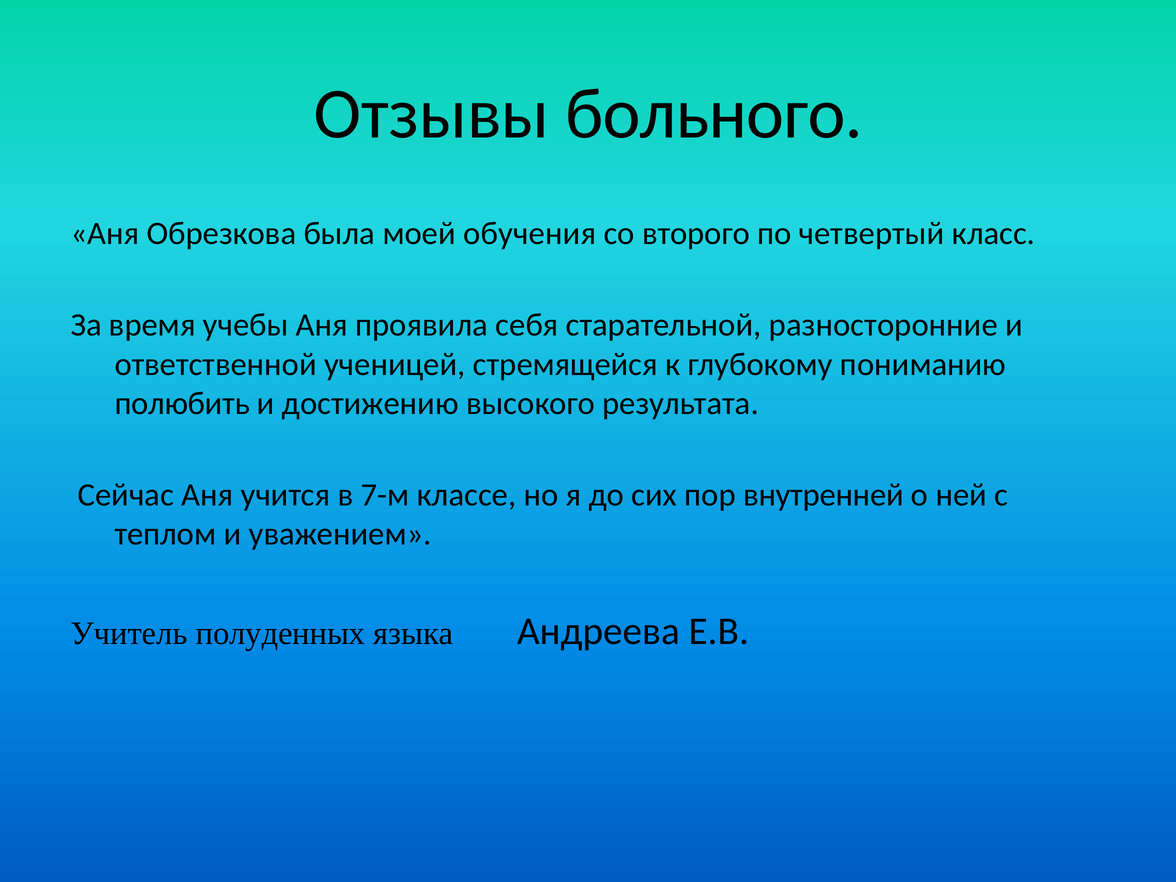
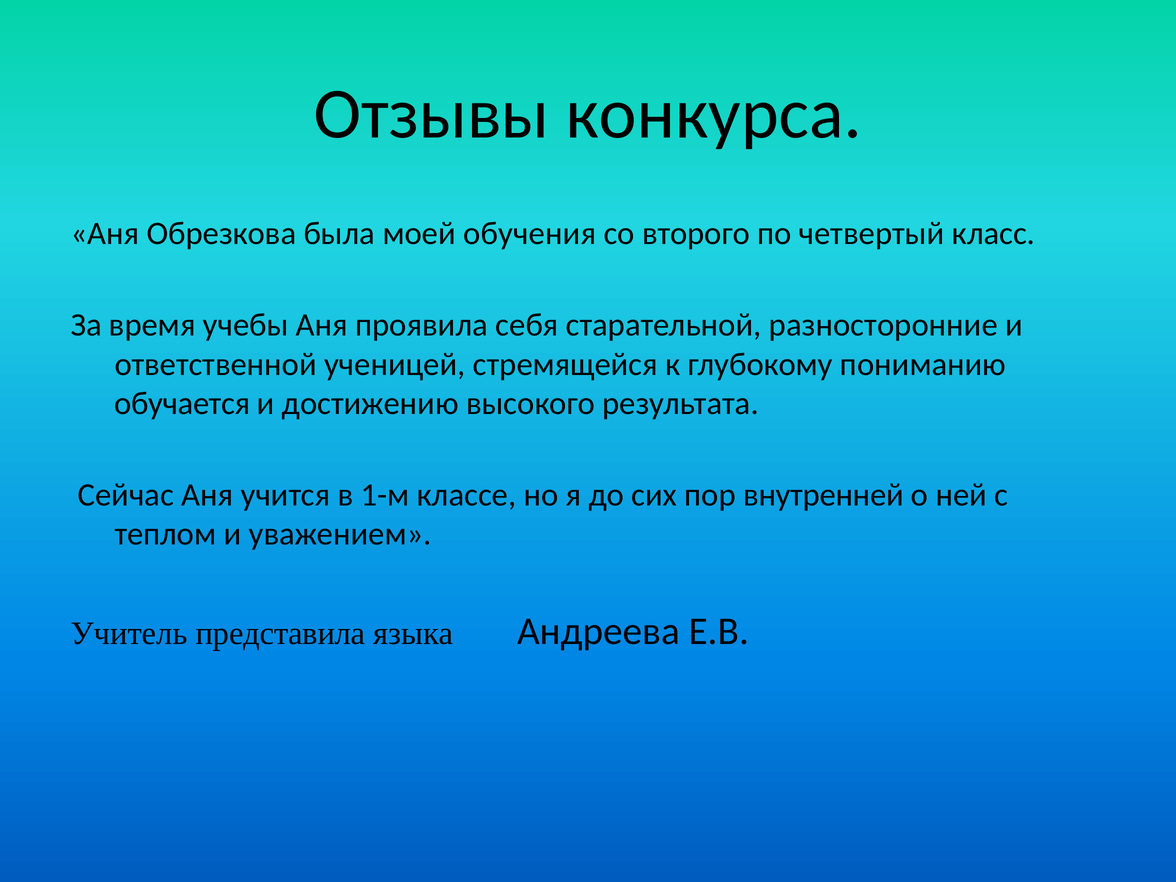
больного: больного -> конкурса (714, 114)
полюбить: полюбить -> обучается (182, 403)
7-м: 7-м -> 1-м (385, 495)
полуденных: полуденных -> представила (281, 634)
